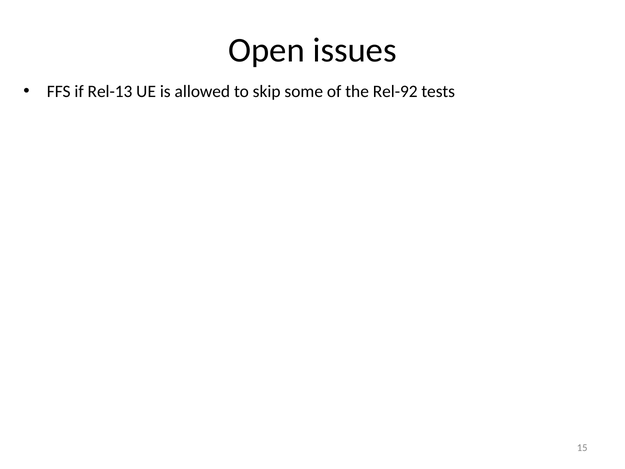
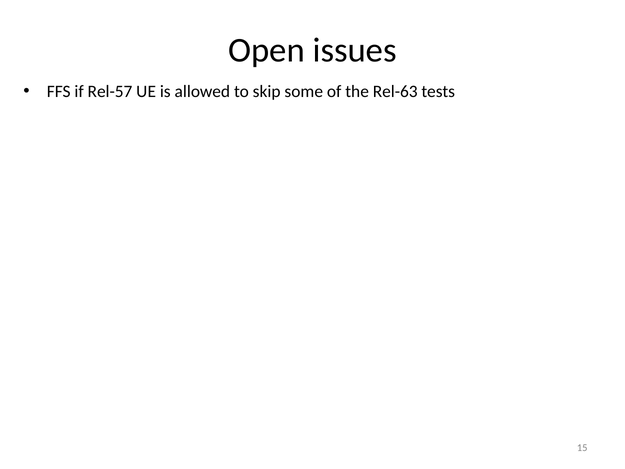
Rel-13: Rel-13 -> Rel-57 (110, 92)
Rel-92: Rel-92 -> Rel-63 (395, 92)
